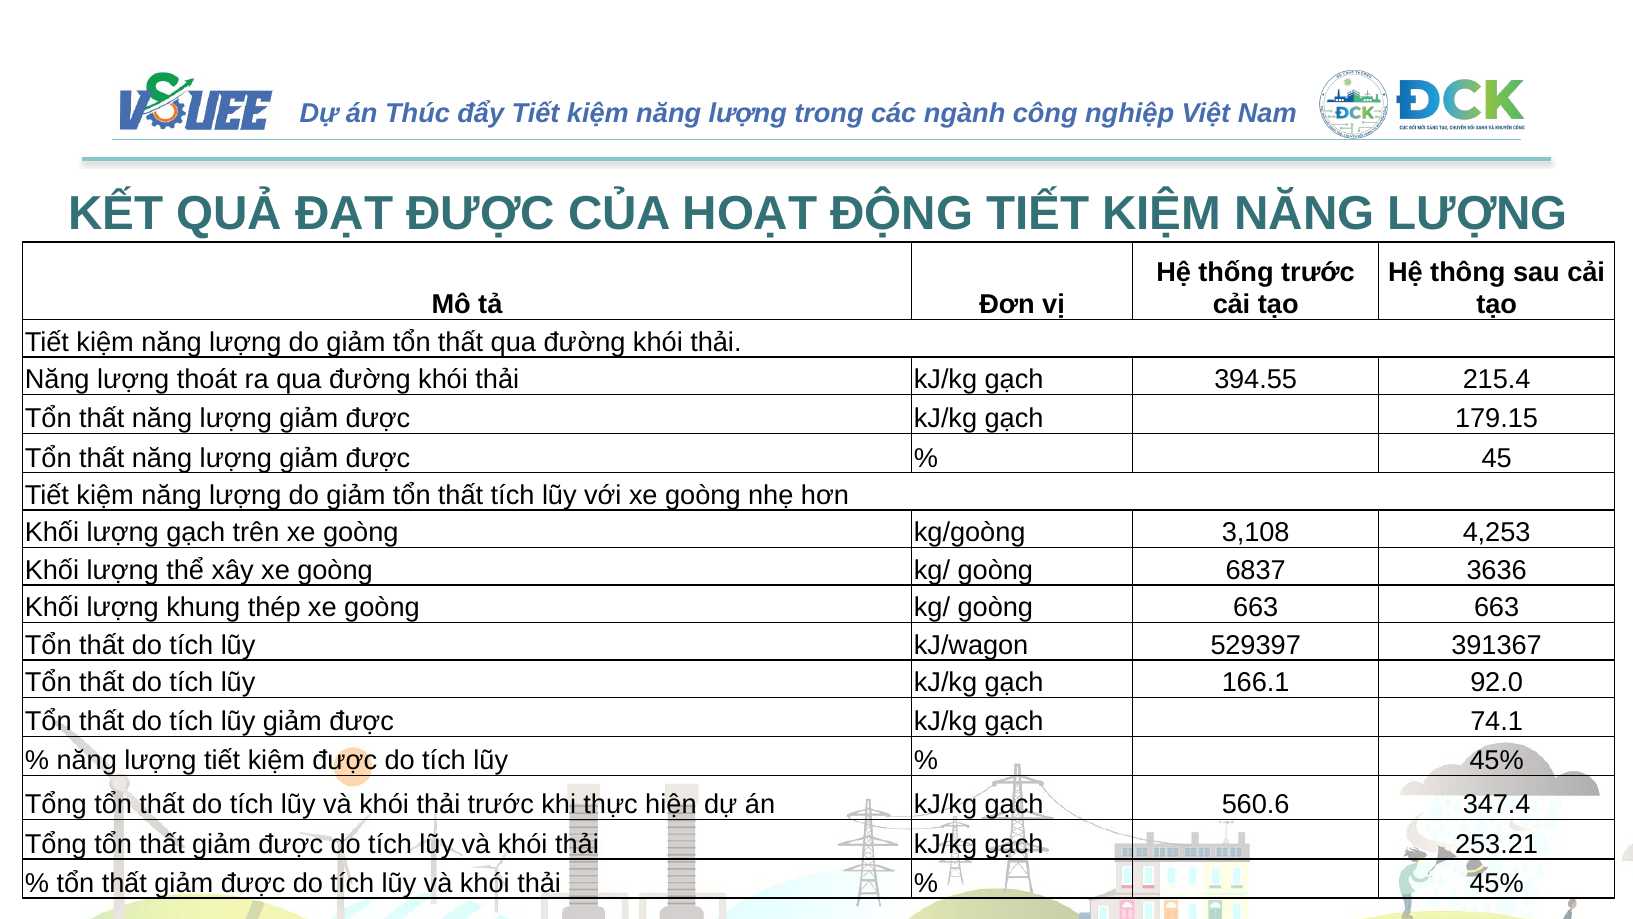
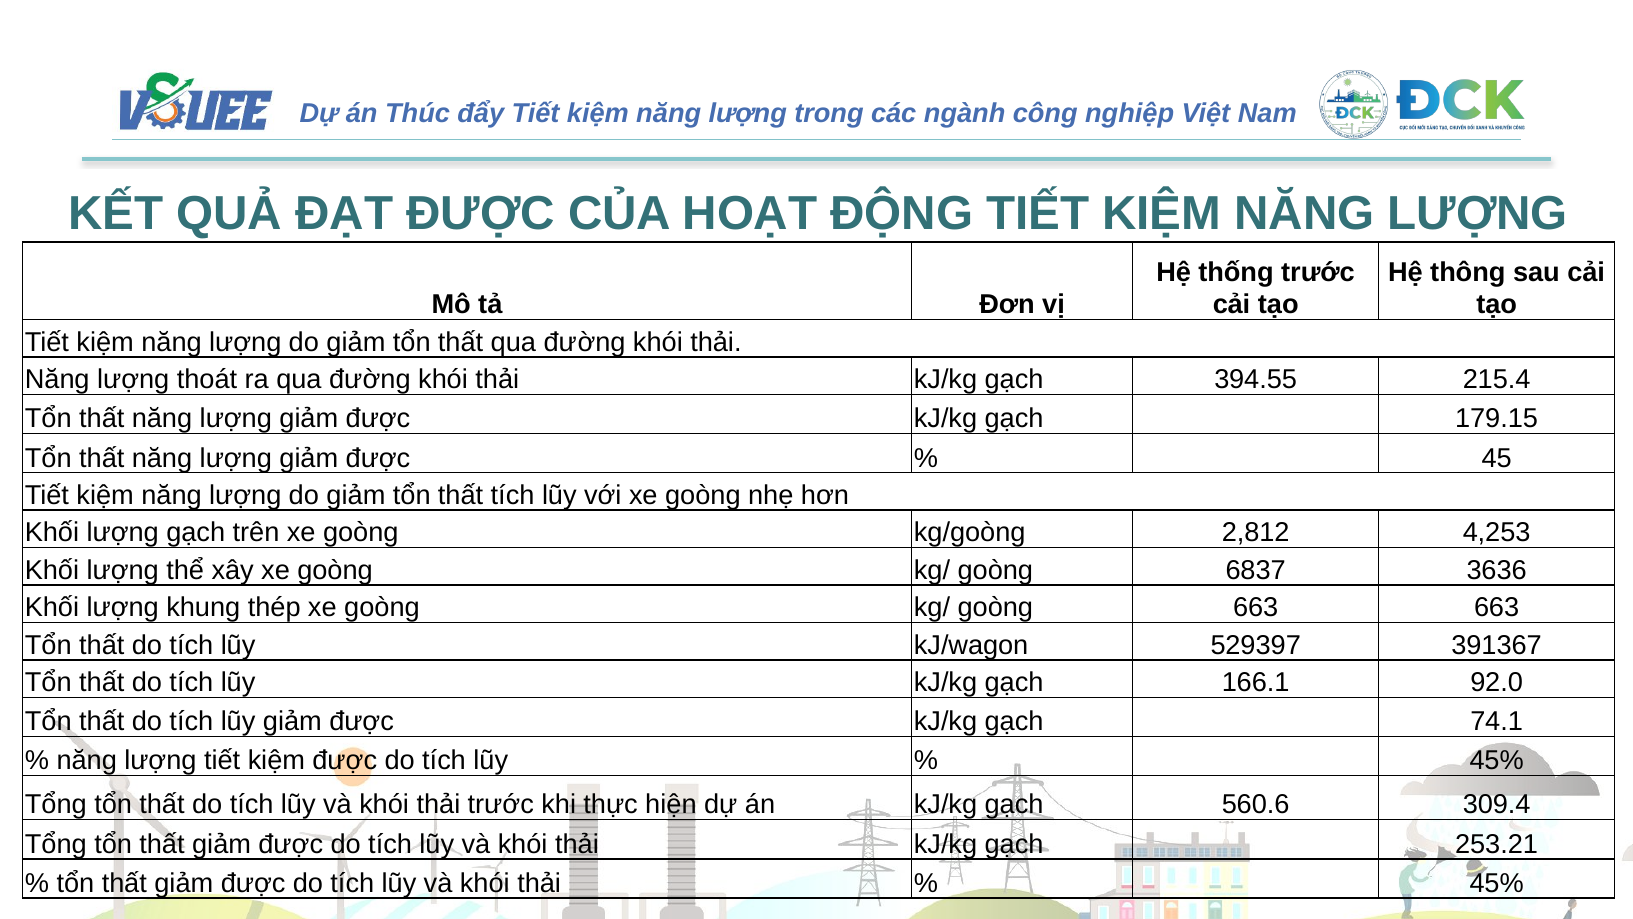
3,108: 3,108 -> 2,812 (1256, 533)
347.4: 347.4 -> 309.4 (1497, 805)
